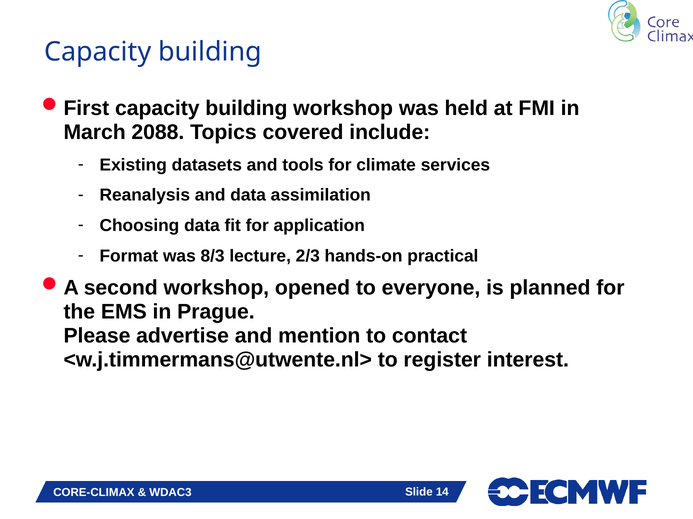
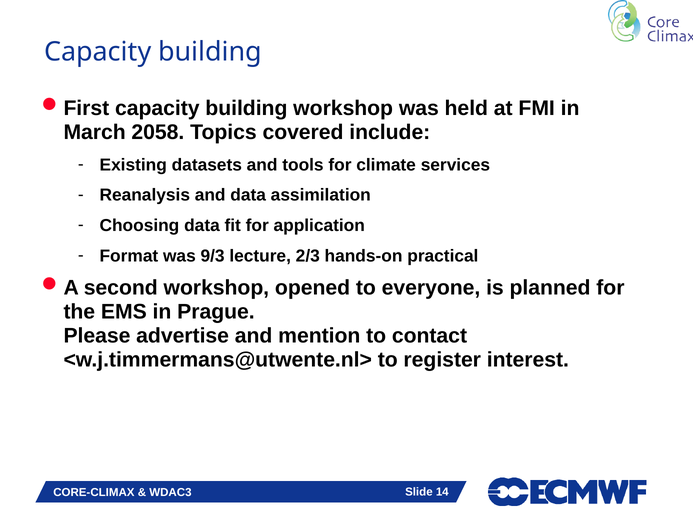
2088: 2088 -> 2058 (158, 133)
8/3: 8/3 -> 9/3 (213, 256)
